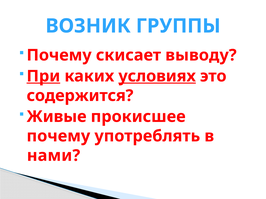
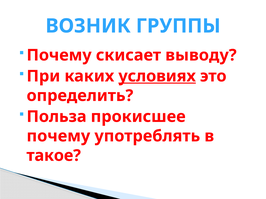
При underline: present -> none (43, 76)
содержится: содержится -> определить (80, 96)
Живые: Живые -> Польза (57, 117)
нами: нами -> такое (54, 156)
